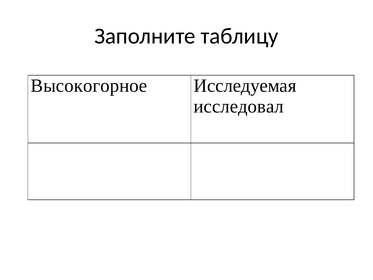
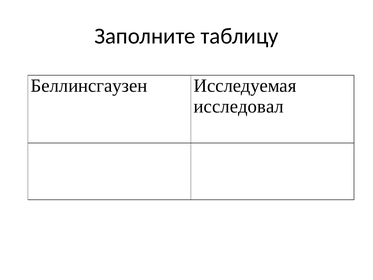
Высокогорное: Высокогорное -> Беллинсгаузен (89, 86)
